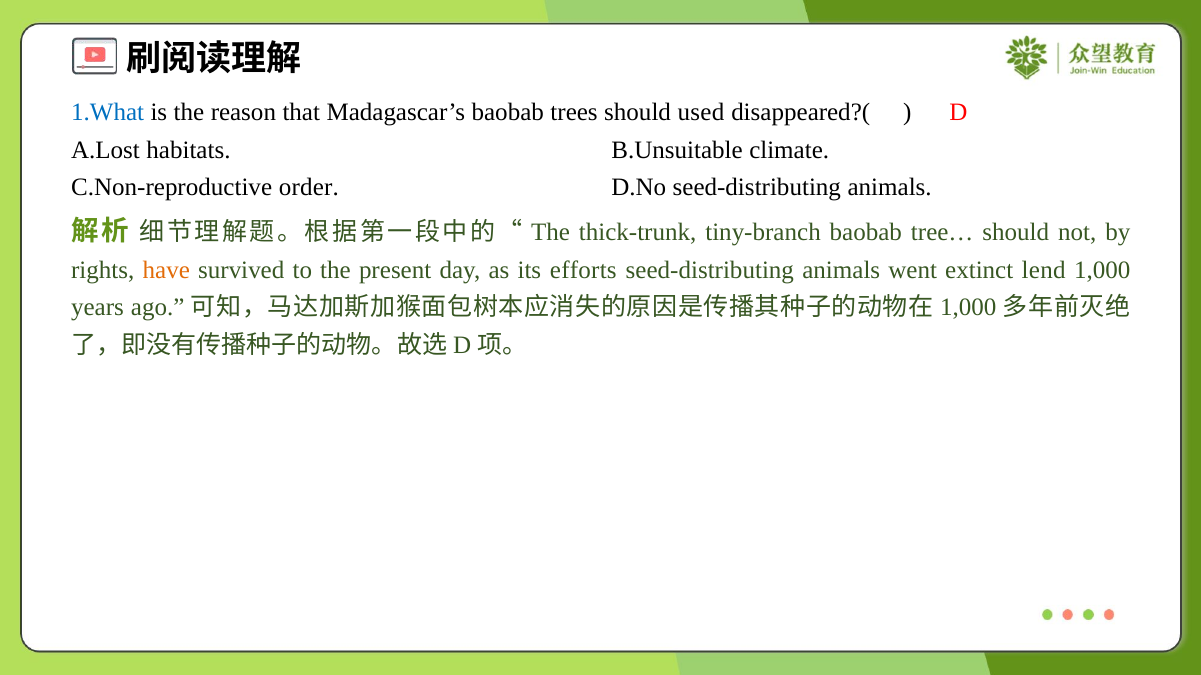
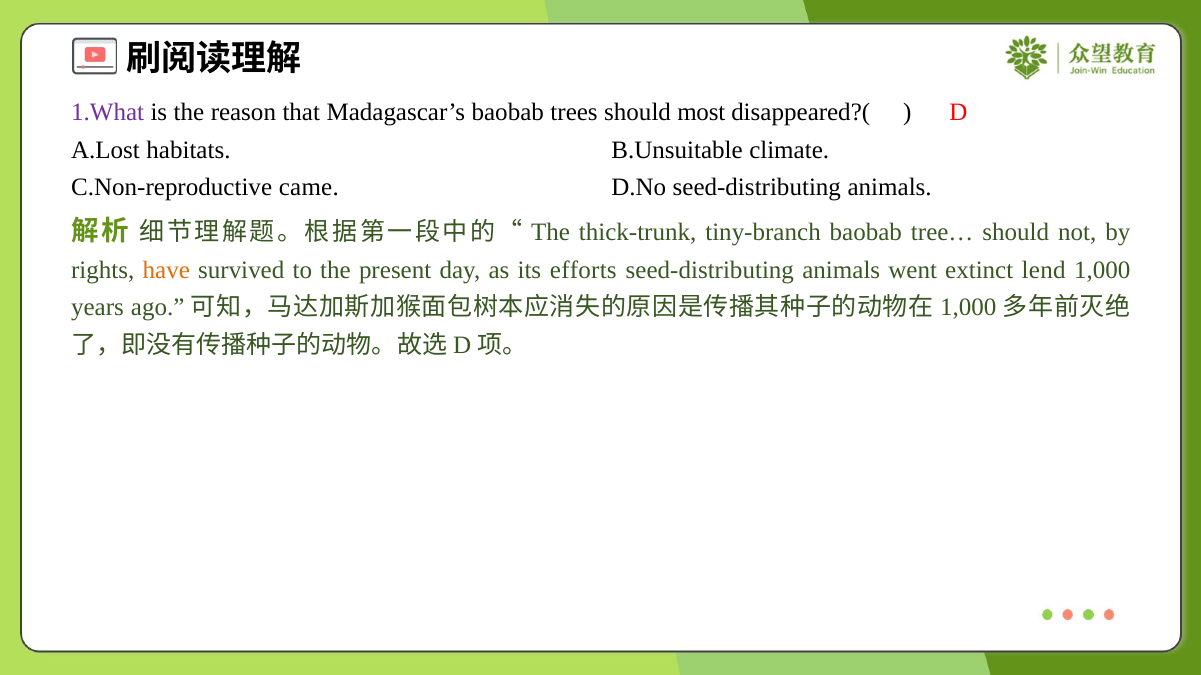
1.What colour: blue -> purple (108, 112)
used: used -> most (701, 112)
order: order -> came (309, 188)
